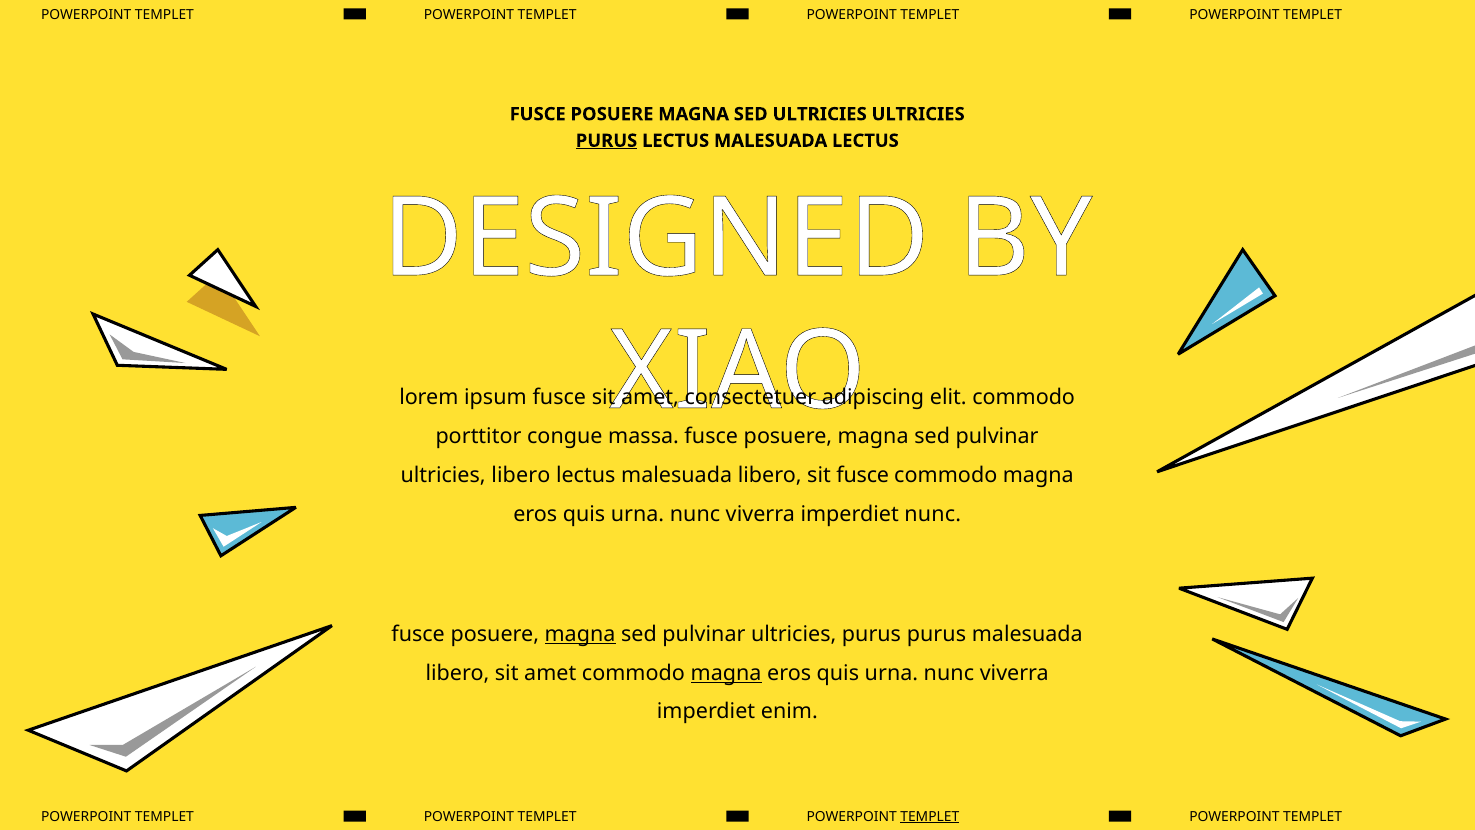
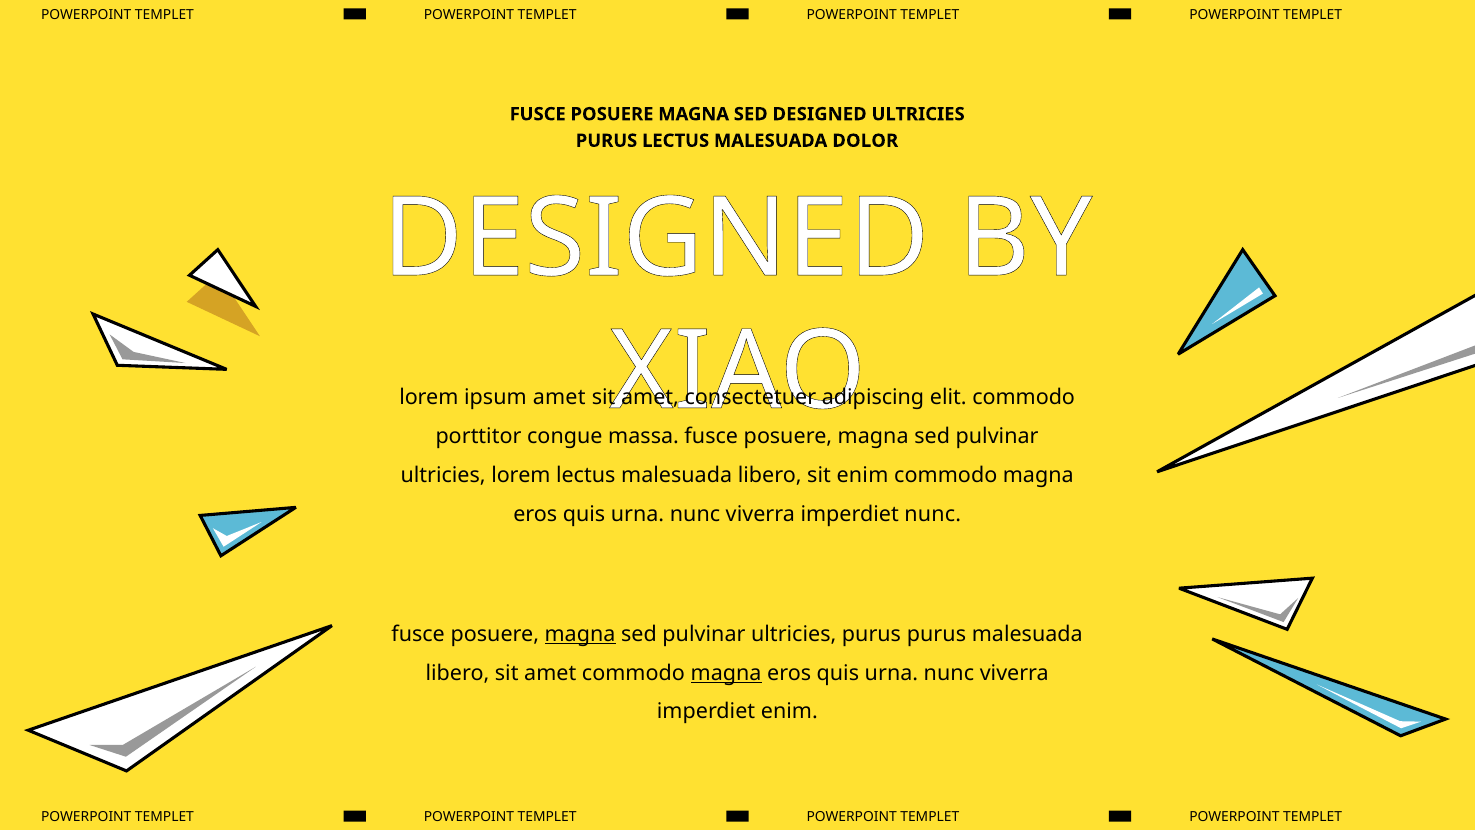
SED ULTRICIES: ULTRICIES -> DESIGNED (820, 114)
PURUS underline: present -> none (607, 141)
MALESUADA LECTUS: LECTUS -> DOLOR (865, 141)
ipsum fusce: fusce -> amet (559, 398)
ultricies libero: libero -> lorem (521, 475)
sit fusce: fusce -> enim (863, 475)
TEMPLET underline: present -> none (930, 816)
